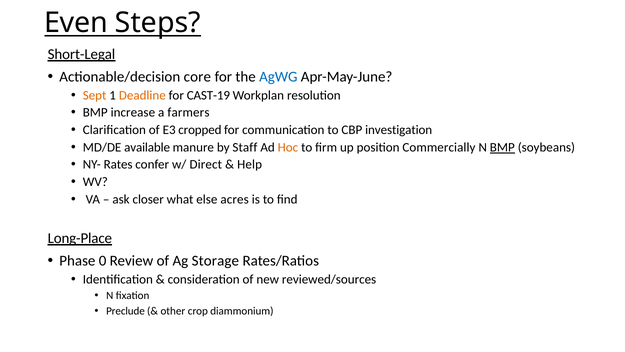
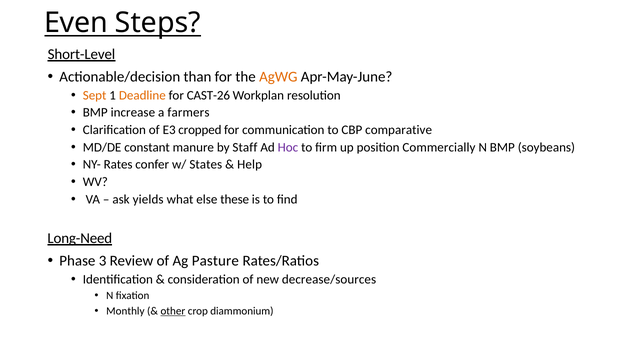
Short-Legal: Short-Legal -> Short-Level (81, 54)
core: core -> than (197, 77)
AgWG colour: blue -> orange (278, 77)
CAST-19: CAST-19 -> CAST-26 (208, 95)
investigation: investigation -> comparative (399, 130)
available: available -> constant (147, 147)
Hoc colour: orange -> purple (288, 147)
BMP underline: present -> none (502, 147)
Direct: Direct -> States (206, 164)
closer: closer -> yields (148, 199)
acres: acres -> these (235, 199)
Long-Place: Long-Place -> Long-Need (80, 238)
0: 0 -> 3 (103, 261)
Storage: Storage -> Pasture (215, 261)
reviewed/sources: reviewed/sources -> decrease/sources (329, 279)
Preclude: Preclude -> Monthly (125, 310)
other underline: none -> present (173, 310)
